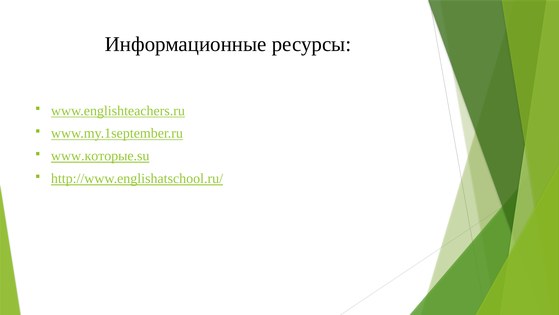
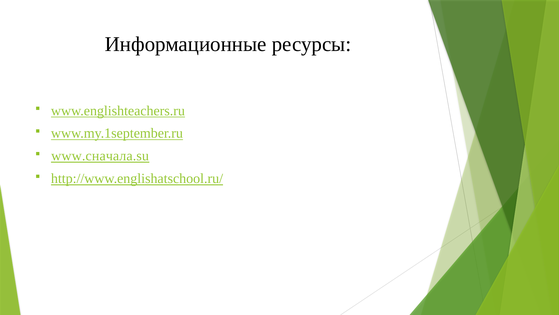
www.которые.su: www.которые.su -> www.сначала.su (100, 156)
